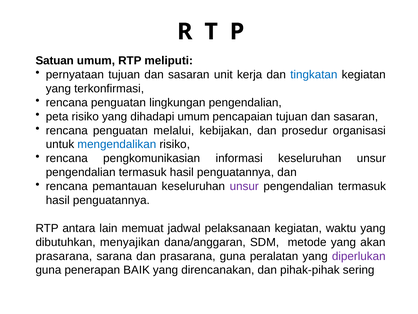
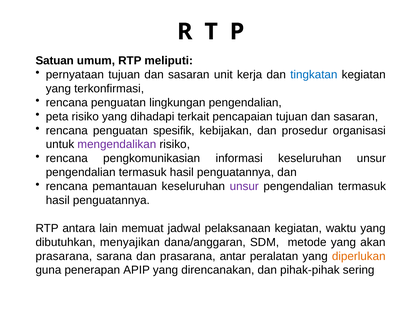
dihadapi umum: umum -> terkait (193, 116)
melalui: melalui -> spesifik (174, 130)
mengendalikan colour: blue -> purple (117, 144)
prasarana guna: guna -> antar (233, 256)
diperlukan colour: purple -> orange (359, 256)
BAIK: BAIK -> APIP (137, 270)
